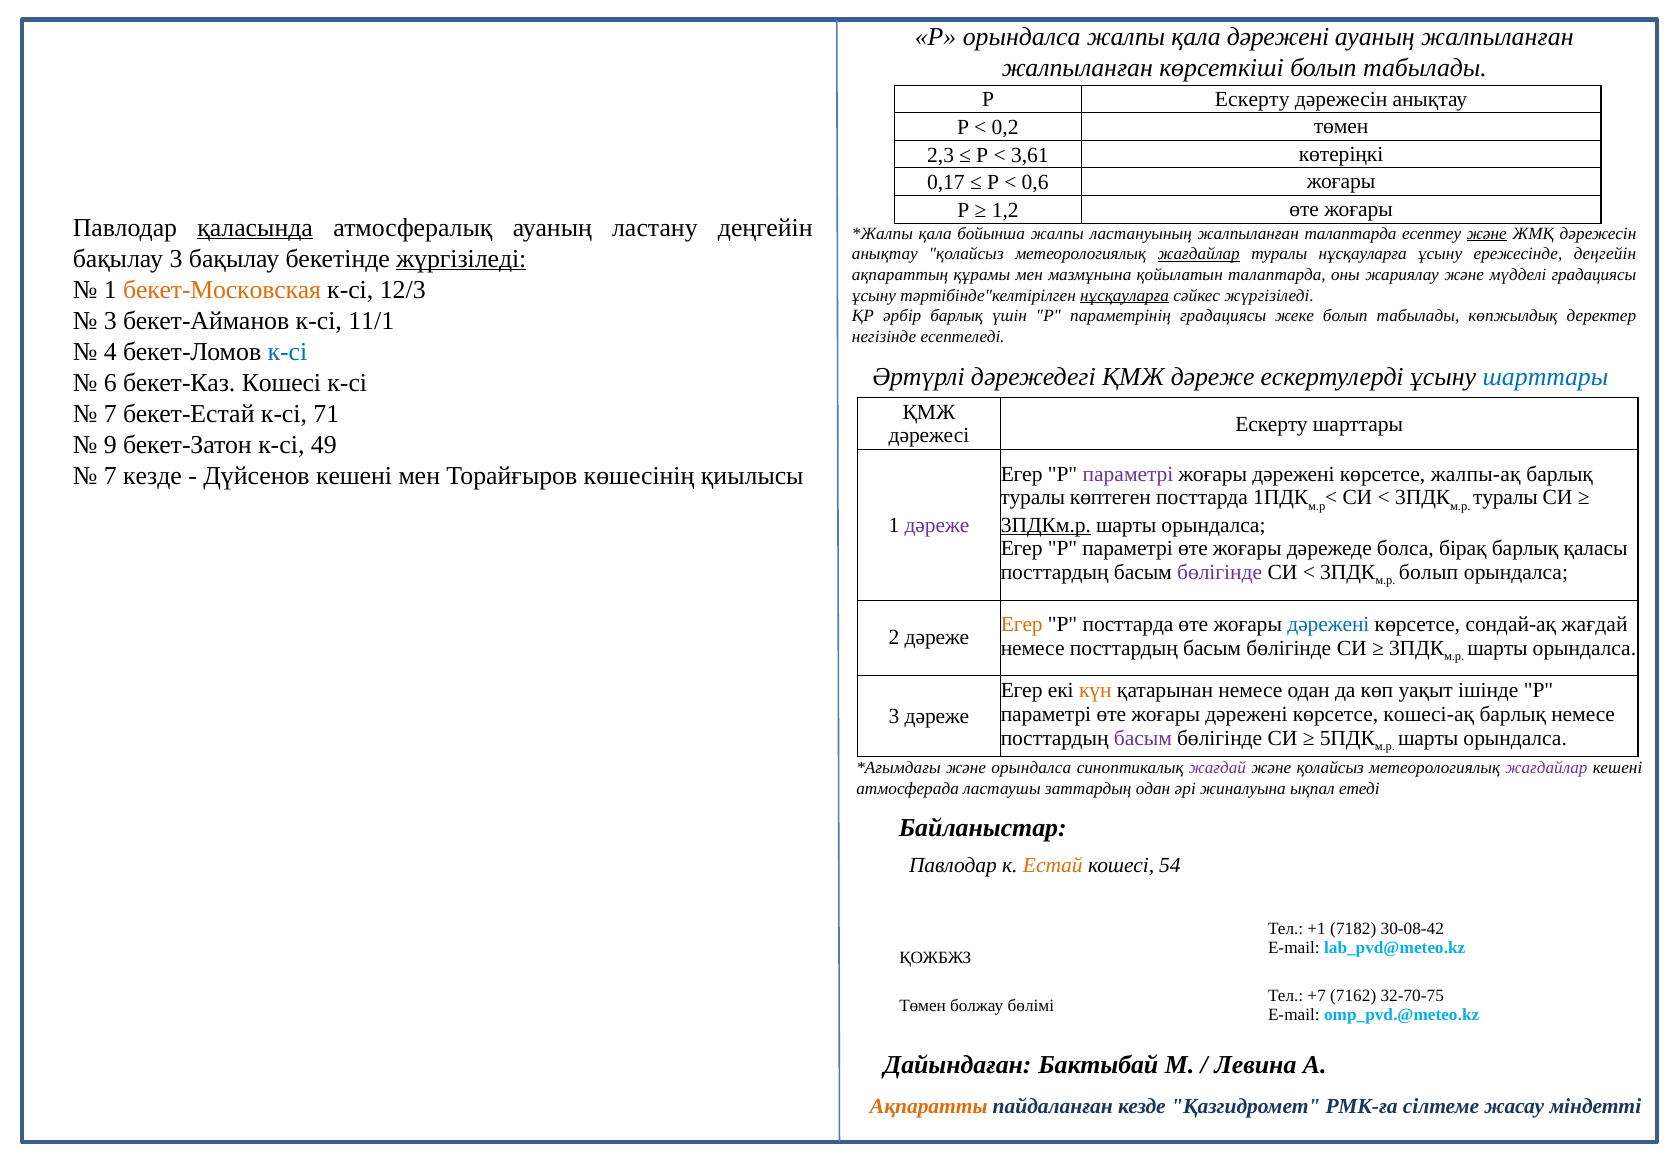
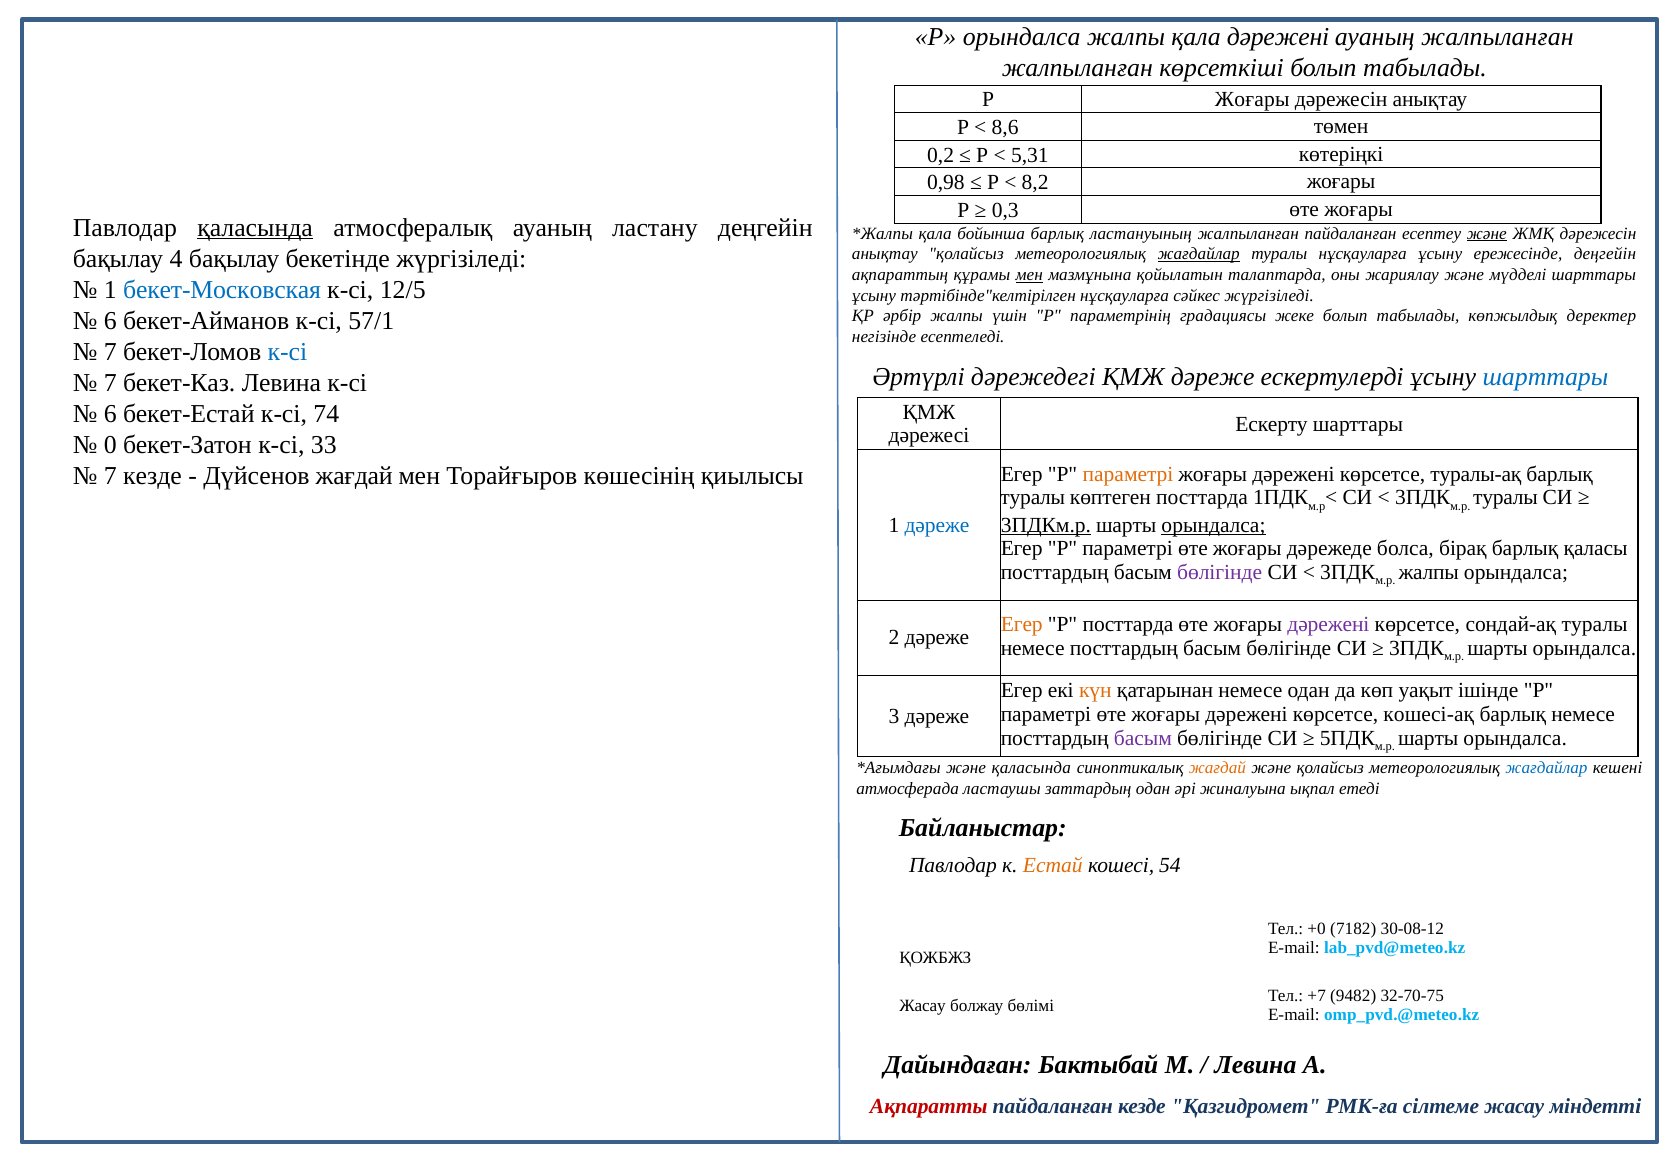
Р Ескерту: Ескерту -> Жоғары (1252, 99)
0,2: 0,2 -> 8,6 (1005, 127)
2,3: 2,3 -> 0,2 (941, 155)
3,61: 3,61 -> 5,31 (1030, 155)
0,17: 0,17 -> 0,98 (946, 183)
0,6: 0,6 -> 8,2 (1035, 183)
1,2: 1,2 -> 0,3 (1005, 210)
бойынша жалпы: жалпы -> барлық (1057, 234)
жалпыланған талаптарда: талаптарда -> пайдаланған (1351, 234)
бақылау 3: 3 -> 4 (176, 259)
жүргізіледі underline: present -> none (461, 259)
мен underline: none -> present (1029, 275)
мүдделі градациясы: градациясы -> шарттары (1594, 275)
бекет-Московская colour: orange -> blue (222, 290)
12/3: 12/3 -> 12/5 (403, 290)
нұсқауларға underline: present -> none (1125, 296)
әрбір барлық: барлық -> жалпы (957, 316)
3: 3 -> 6 (110, 321)
11/1: 11/1 -> 57/1 (371, 321)
4: 4 -> 7 (110, 352)
6: 6 -> 7 (110, 383)
бекет-Каз Кошесi: Кошесi -> Левина (281, 383)
7: 7 -> 6 (110, 414)
71: 71 -> 74 (326, 414)
9: 9 -> 0 (110, 445)
49: 49 -> 33 (324, 445)
Дүйсенов кешені: кешені -> жағдай (354, 476)
параметрі colour: purple -> orange (1128, 474)
жалпы-ақ: жалпы-ақ -> туралы-ақ (1476, 474)
дәреже colour: purple -> blue (937, 525)
орындалса underline: none -> present (1213, 525)
болып: болып -> жалпы (1429, 573)
дәрежені colour: blue -> purple (1328, 624)
сондай-ақ жағдай: жағдай -> туралы (1595, 624)
және орындалса: орындалса -> қаласында (1031, 768)
жағдай colour: purple -> orange (1217, 768)
жағдайлар colour: purple -> blue (1547, 768)
+1: +1 -> +0 (1317, 929)
30-08-42: 30-08-42 -> 30-08-12 (1412, 929)
7162: 7162 -> 9482 (1353, 996)
Төмен: Төмен -> Жасау (923, 1006)
Ақпаратты colour: orange -> red (929, 1107)
